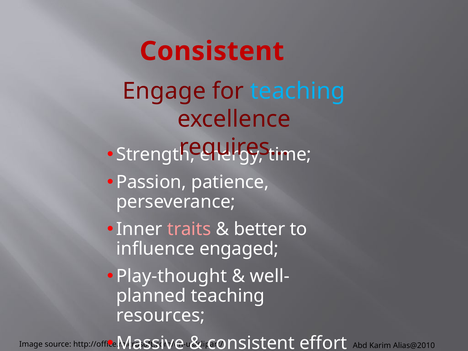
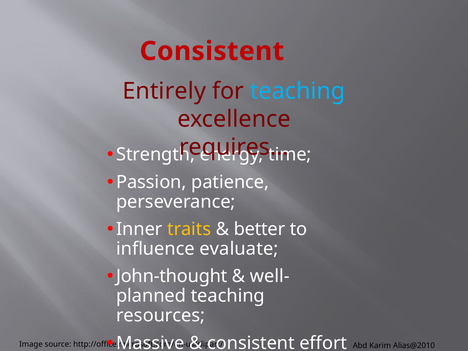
Engage: Engage -> Entirely (164, 91)
traits colour: pink -> yellow (189, 229)
engaged: engaged -> evaluate (239, 249)
Play-thought: Play-thought -> John-thought (172, 276)
